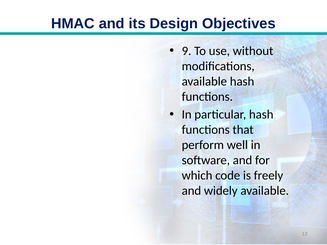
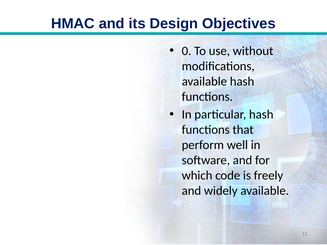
9: 9 -> 0 (187, 51)
